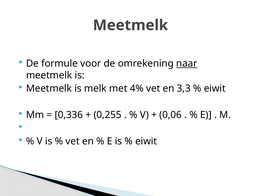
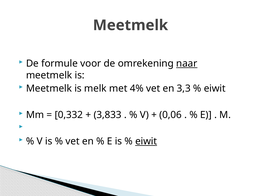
0,336: 0,336 -> 0,332 (69, 115)
0,255: 0,255 -> 3,833 (108, 115)
eiwit underline: none -> present (146, 141)
